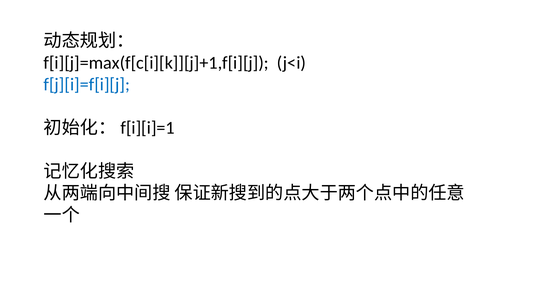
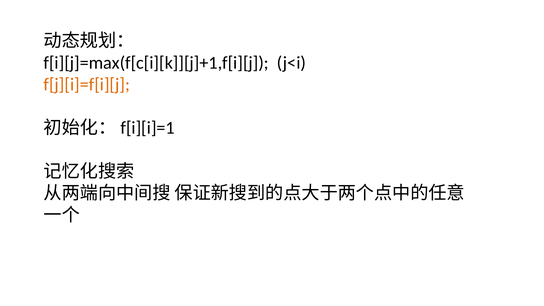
f[j][i]=f[i][j colour: blue -> orange (87, 84)
